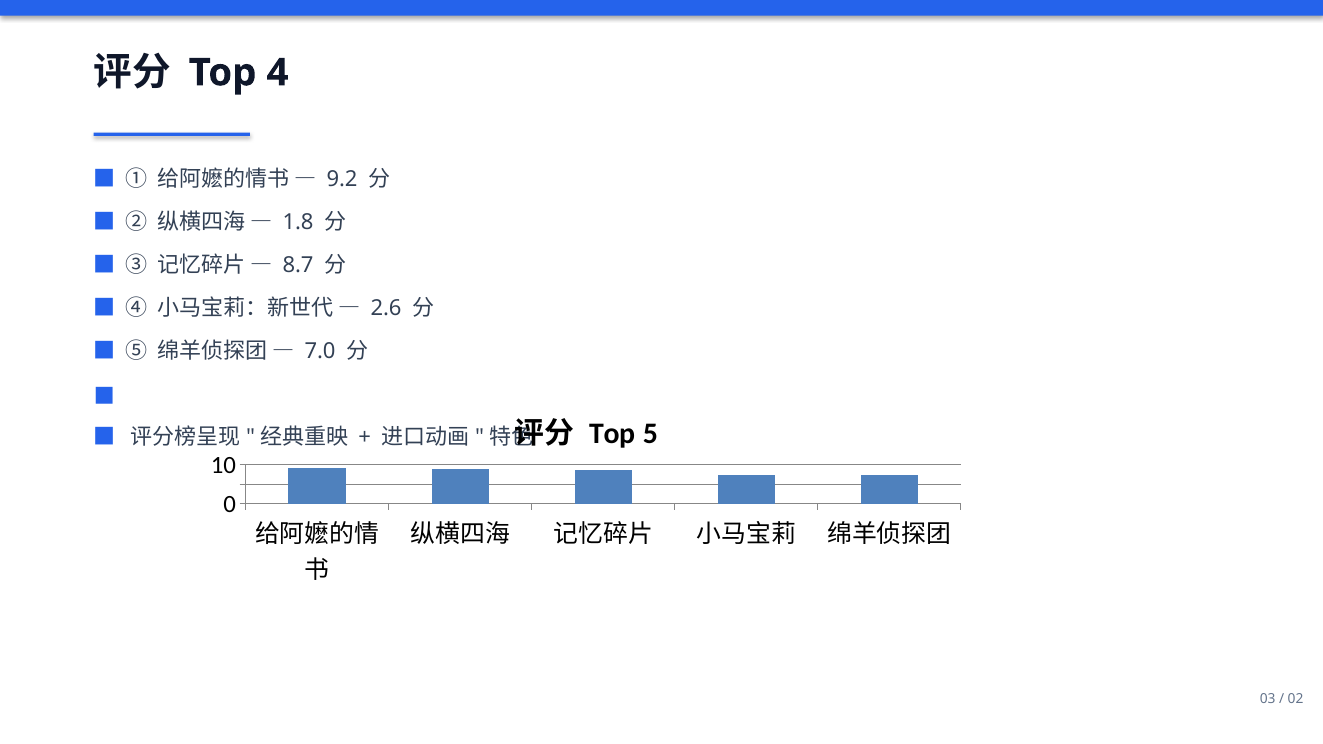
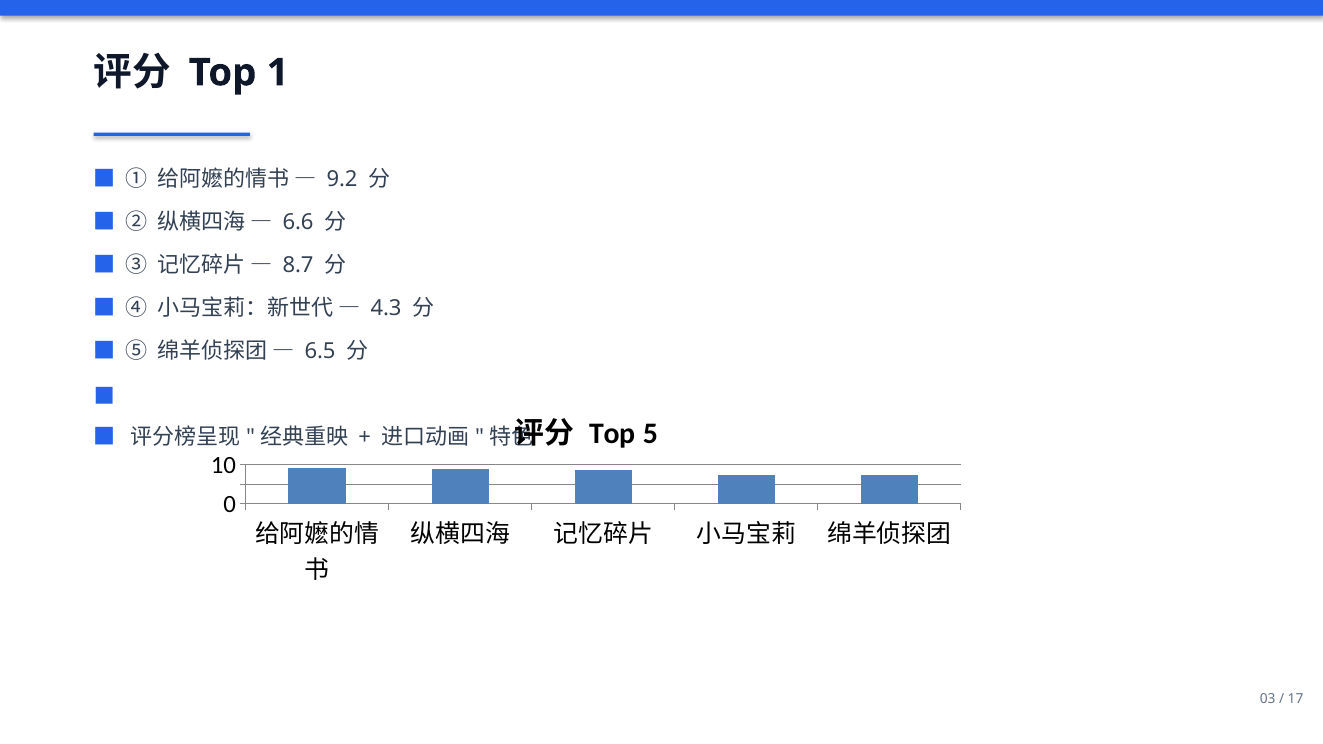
4: 4 -> 1 (278, 73)
1.8: 1.8 -> 6.6 (298, 222)
2.6: 2.6 -> 4.3 (386, 308)
7.0: 7.0 -> 6.5 (320, 351)
02: 02 -> 17 (1296, 699)
